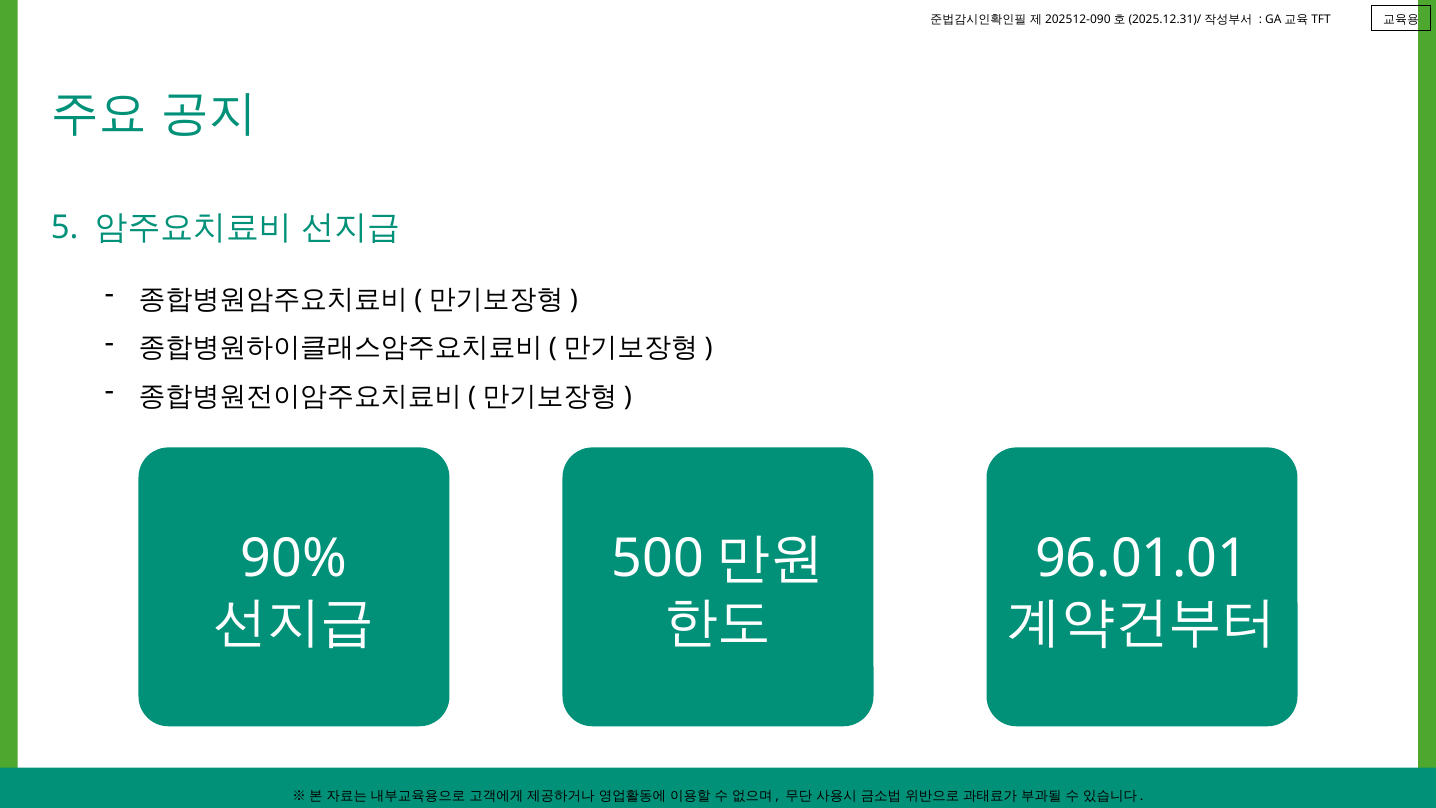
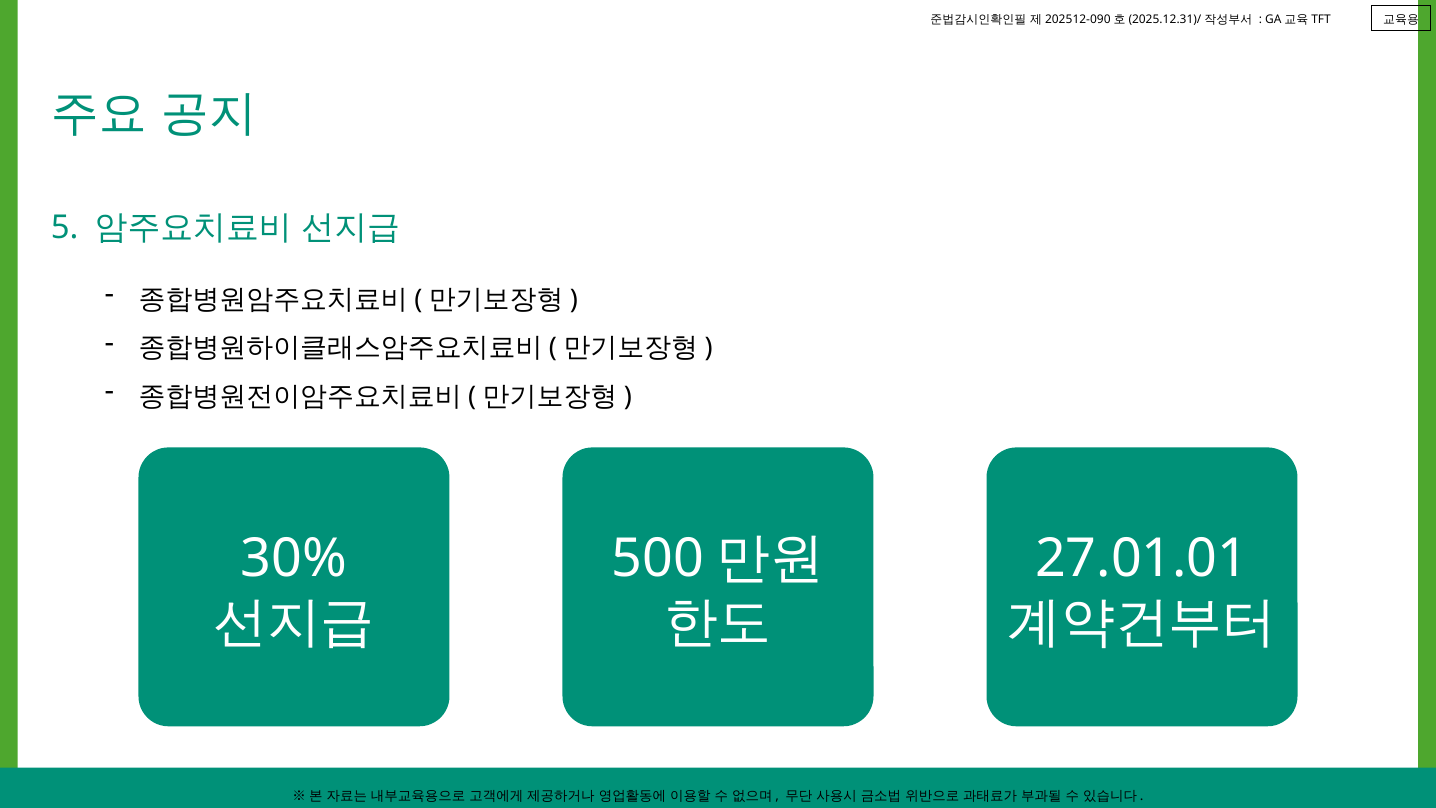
90%: 90% -> 30% (294, 558)
96.01.01: 96.01.01 -> 27.01.01 (1142, 558)
